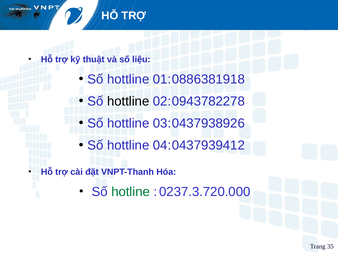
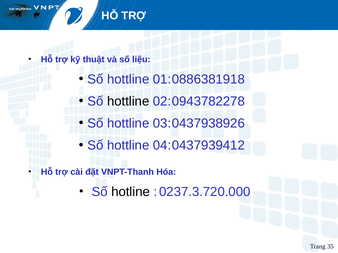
hotline colour: green -> black (131, 192)
